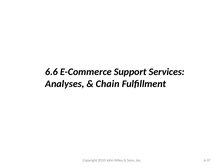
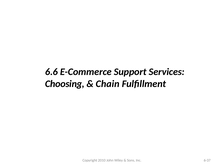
Analyses: Analyses -> Choosing (65, 84)
